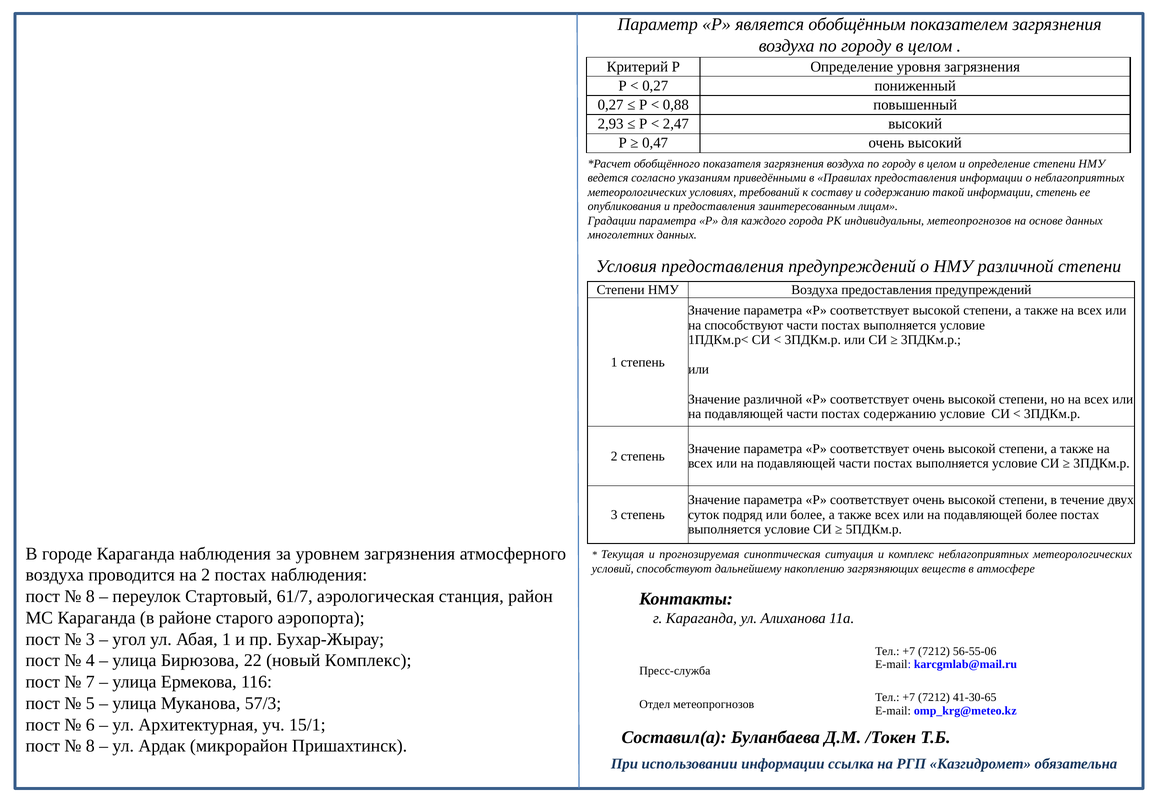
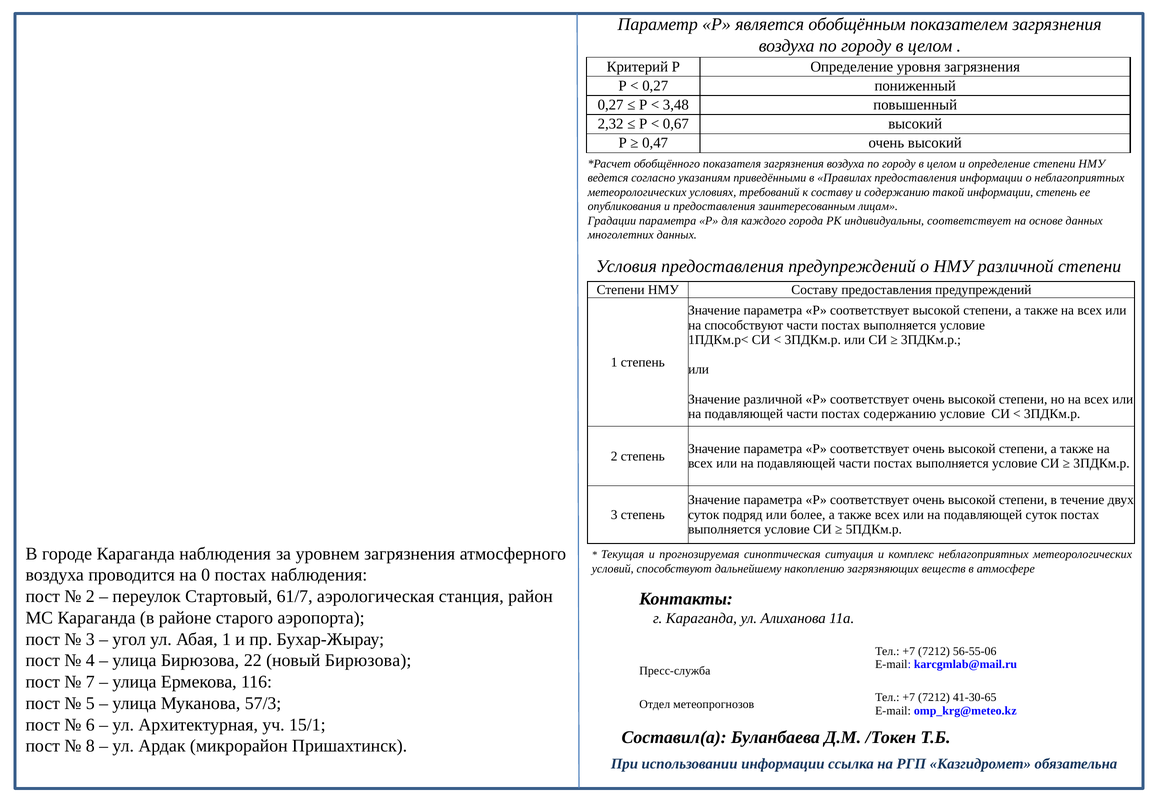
0,88: 0,88 -> 3,48 (676, 105)
2,93: 2,93 -> 2,32 (611, 124)
2,47: 2,47 -> 0,67 (676, 124)
индивидуальны метеопрогнозов: метеопрогнозов -> соответствует (969, 221)
НМУ Воздуха: Воздуха -> Составу (815, 290)
подавляющей более: более -> суток (1041, 515)
на 2: 2 -> 0 (206, 575)
8: 8 -> 2 (90, 596)
новый Комплекс: Комплекс -> Бирюзова (368, 660)
